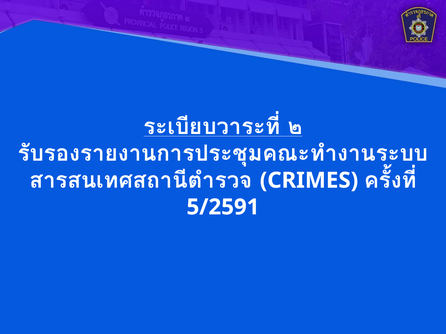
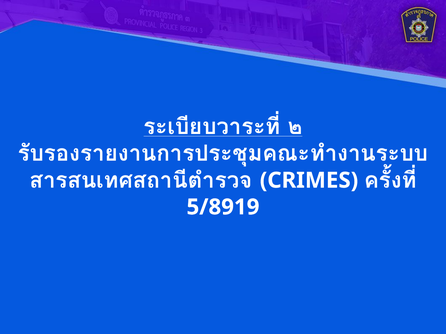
5/2591: 5/2591 -> 5/8919 (223, 207)
